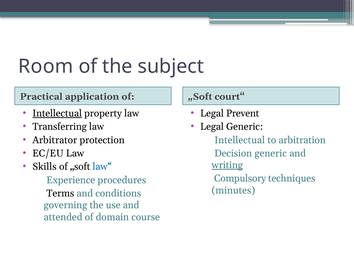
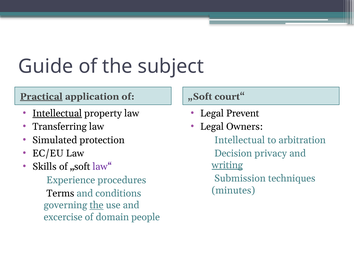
Room: Room -> Guide (46, 66)
Practical underline: none -> present (41, 96)
Legal Generic: Generic -> Owners (244, 126)
Arbitrator: Arbitrator -> Simulated (55, 140)
Decision generic: generic -> privacy (271, 153)
law“ colour: blue -> purple (102, 166)
Compulsory: Compulsory -> Submission (240, 178)
the underline: none -> present (97, 205)
attended: attended -> excercise (63, 217)
course: course -> people (146, 217)
